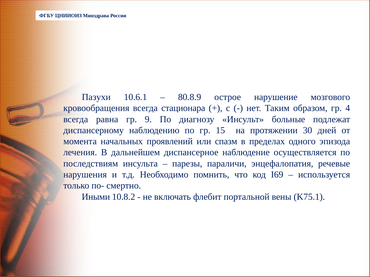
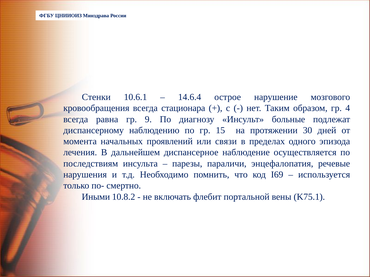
Пазухи: Пазухи -> Стенки (96, 97)
80.8.9: 80.8.9 -> 14.6.4 (190, 97)
спазм: спазм -> связи (226, 142)
